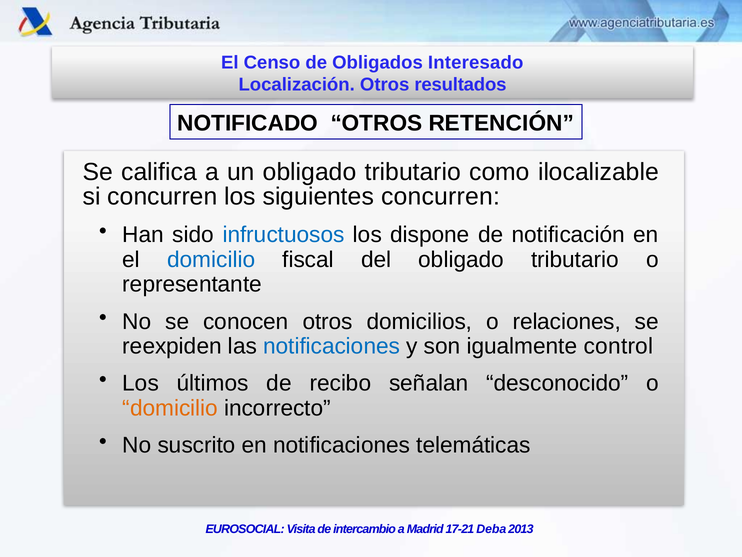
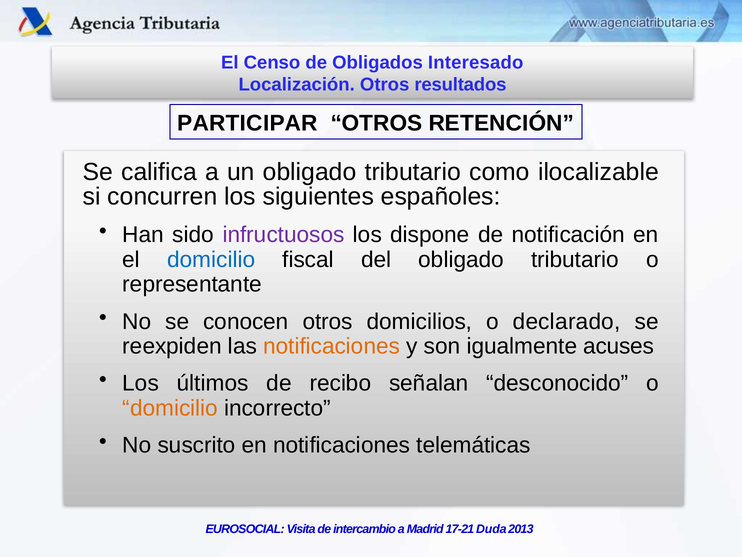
NOTIFICADO: NOTIFICADO -> PARTICIPAR (248, 123)
siguientes concurren: concurren -> españoles (441, 197)
infructuosos colour: blue -> purple (284, 235)
relaciones: relaciones -> declarado (567, 321)
notificaciones colour: blue -> orange (332, 346)
control: control -> acuses (619, 346)
Deba: Deba -> Duda (491, 529)
